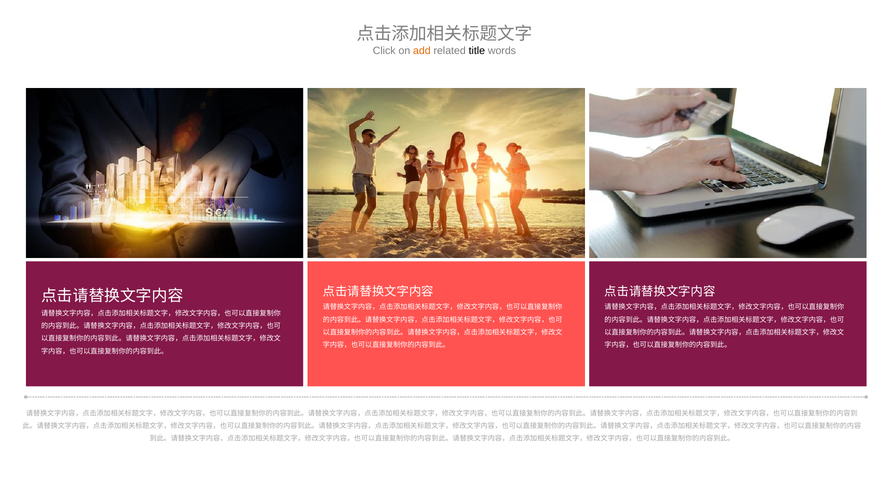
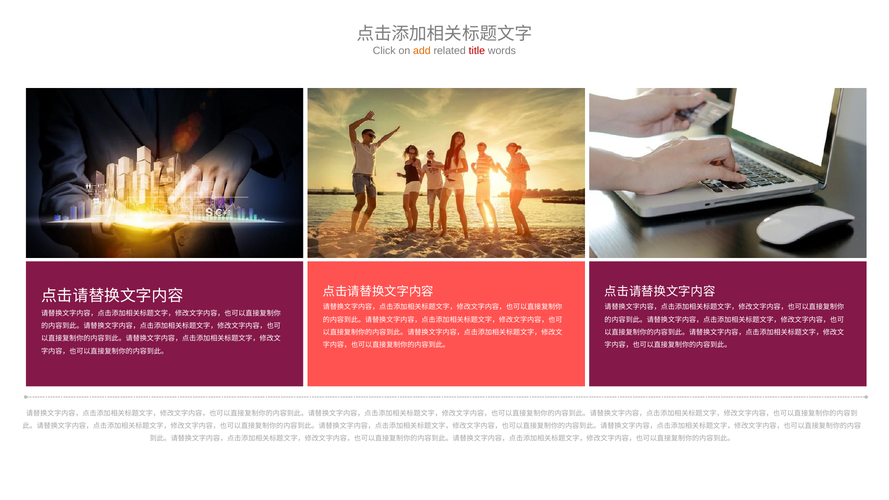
title colour: black -> red (477, 51)
